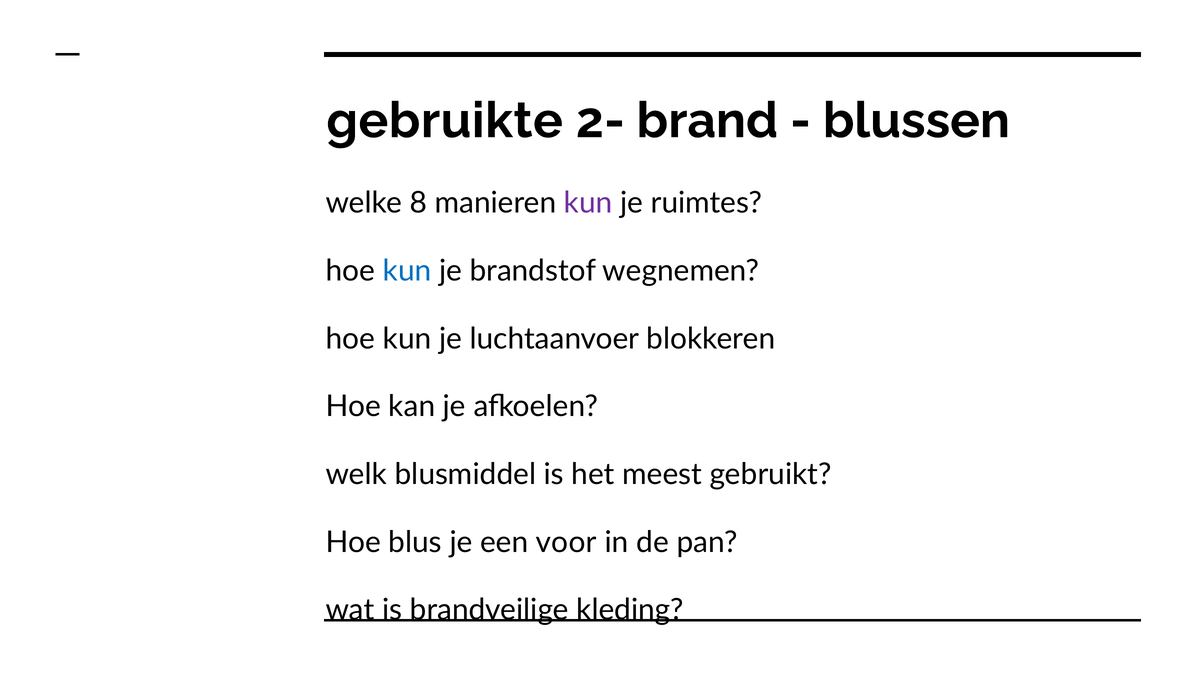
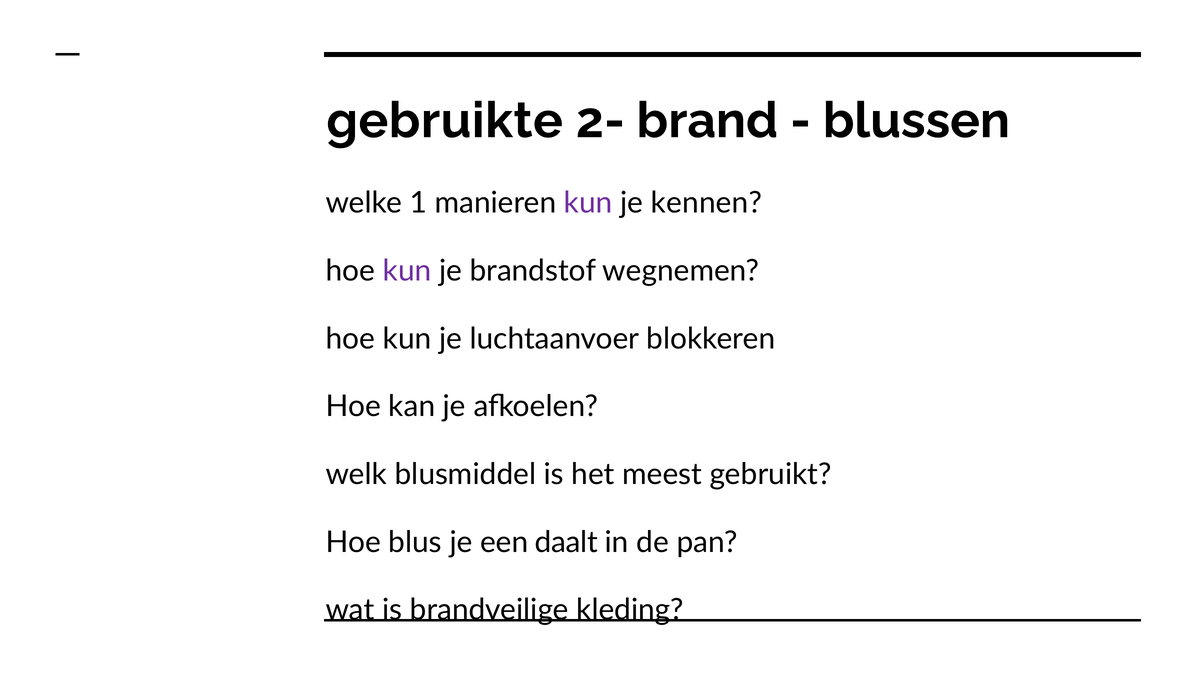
8: 8 -> 1 (418, 203)
ruimtes: ruimtes -> kennen (706, 203)
kun colour: blue -> purple (407, 271)
voor: voor -> daalt (566, 542)
